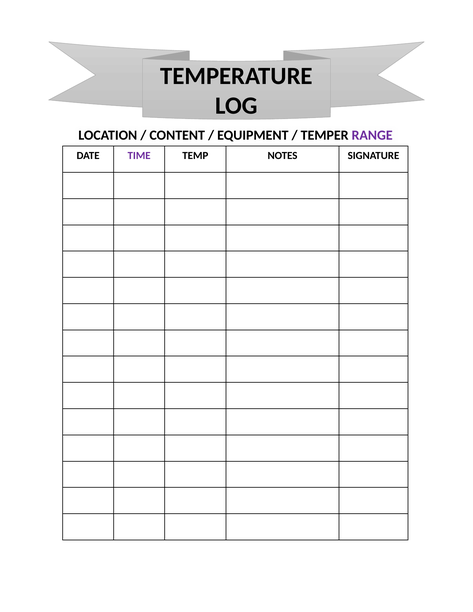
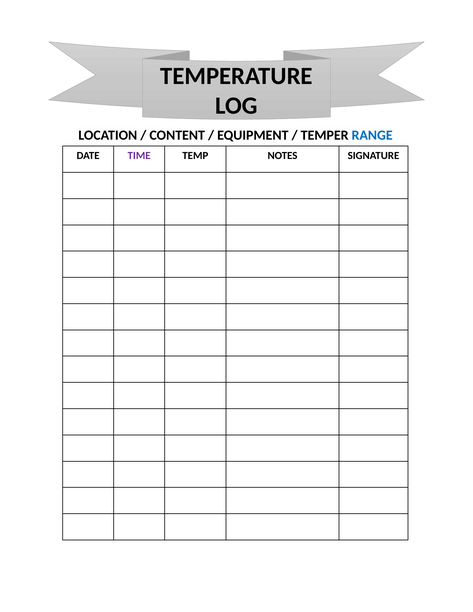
RANGE colour: purple -> blue (372, 135)
